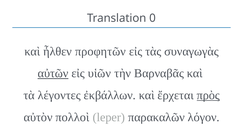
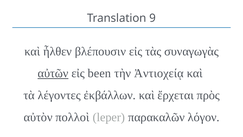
0: 0 -> 9 (153, 18)
προφητῶν: προφητῶν -> βλέπουσιν (100, 51)
υἱῶν: υἱῶν -> been (99, 73)
Βαρναβᾶς: Βαρναβᾶς -> Ἀντιοχείᾳ (159, 73)
πρὸς underline: present -> none (208, 95)
